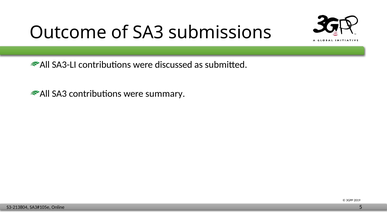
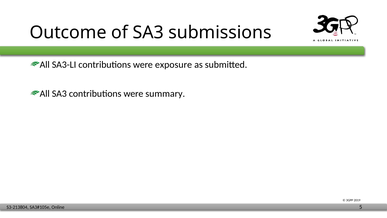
discussed: discussed -> exposure (173, 65)
